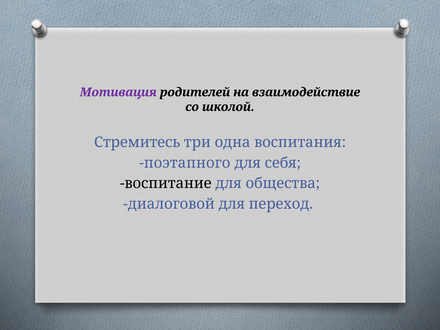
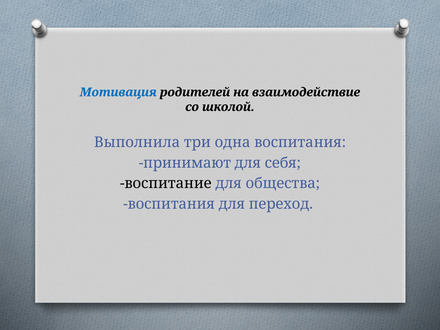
Мотивация colour: purple -> blue (118, 92)
Стремитесь: Стремитесь -> Выполнила (137, 142)
поэтапного: поэтапного -> принимают (185, 163)
диалоговой: диалоговой -> воспитания (169, 204)
